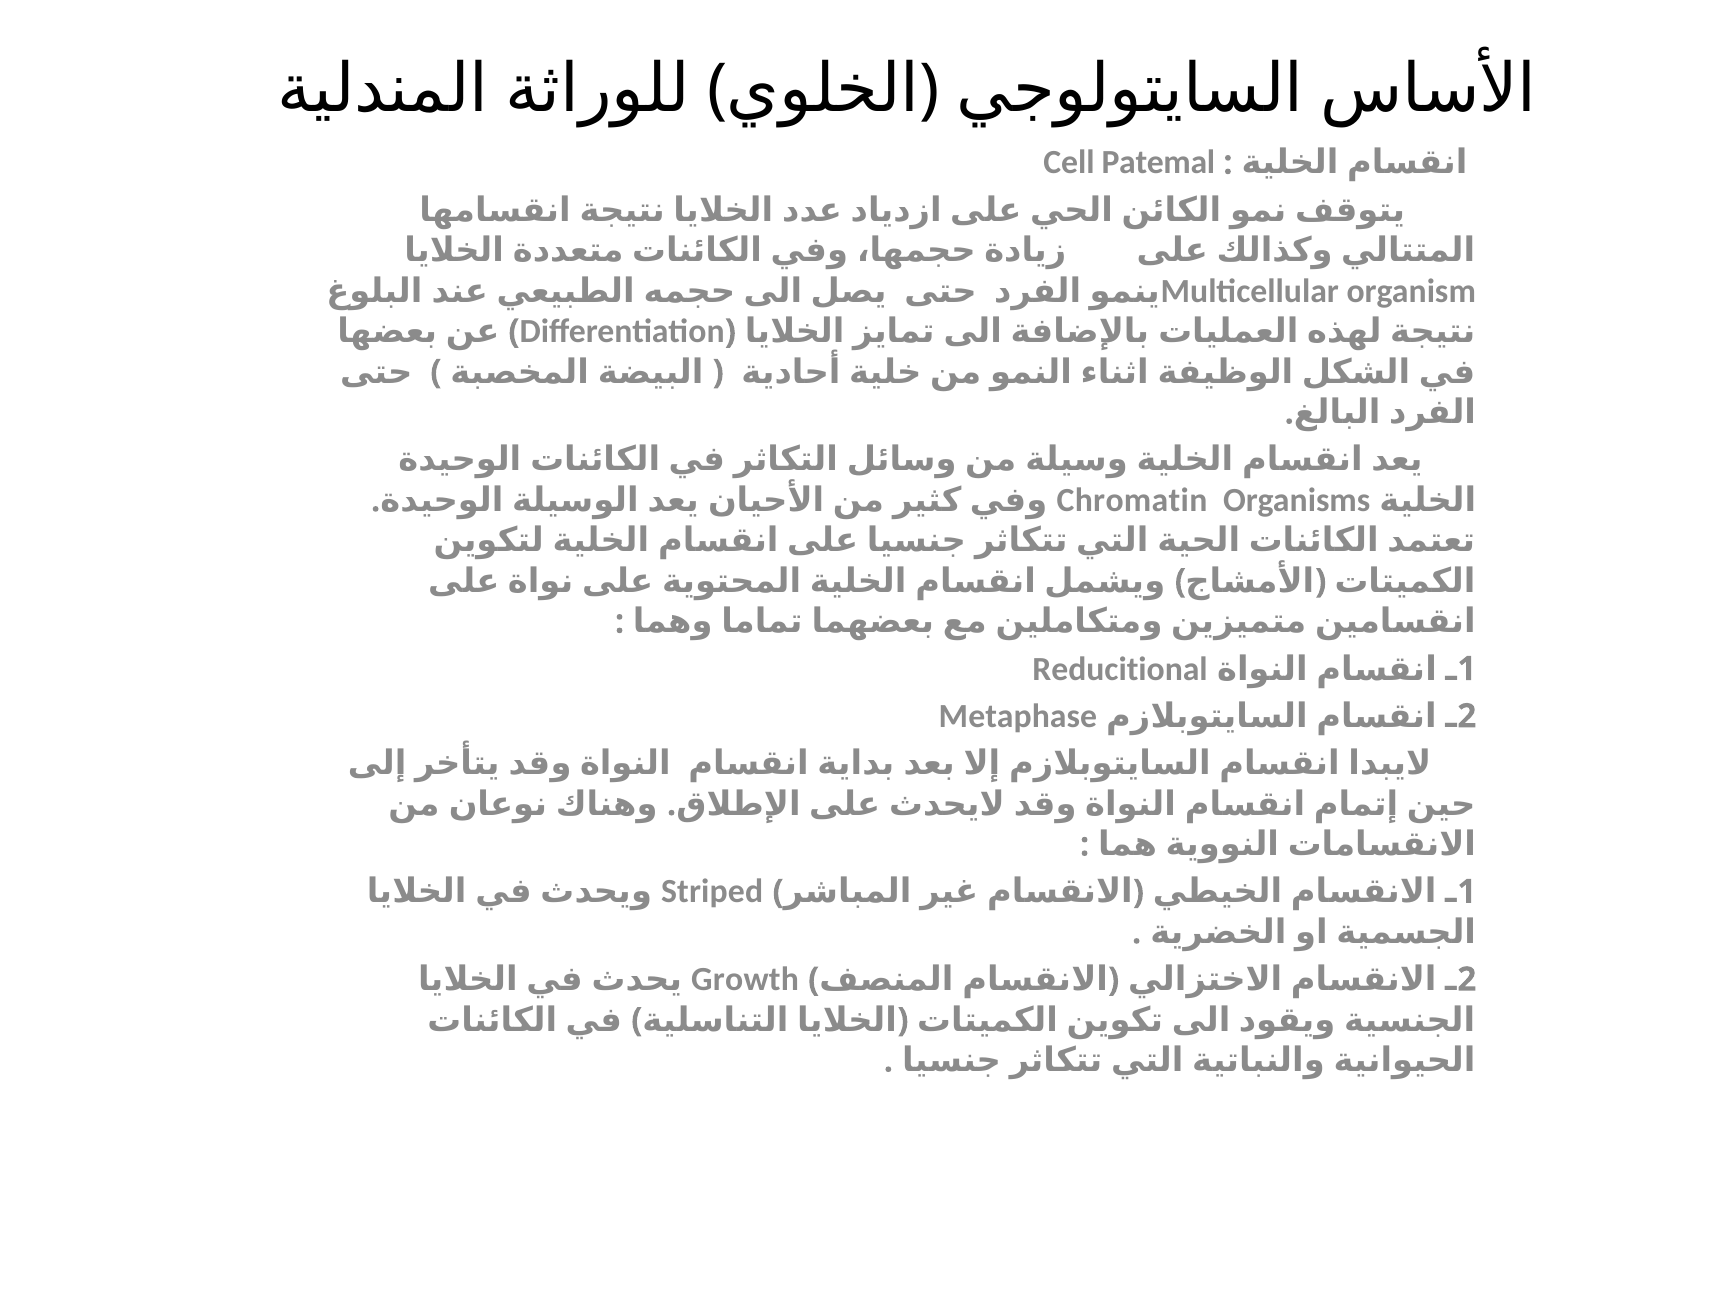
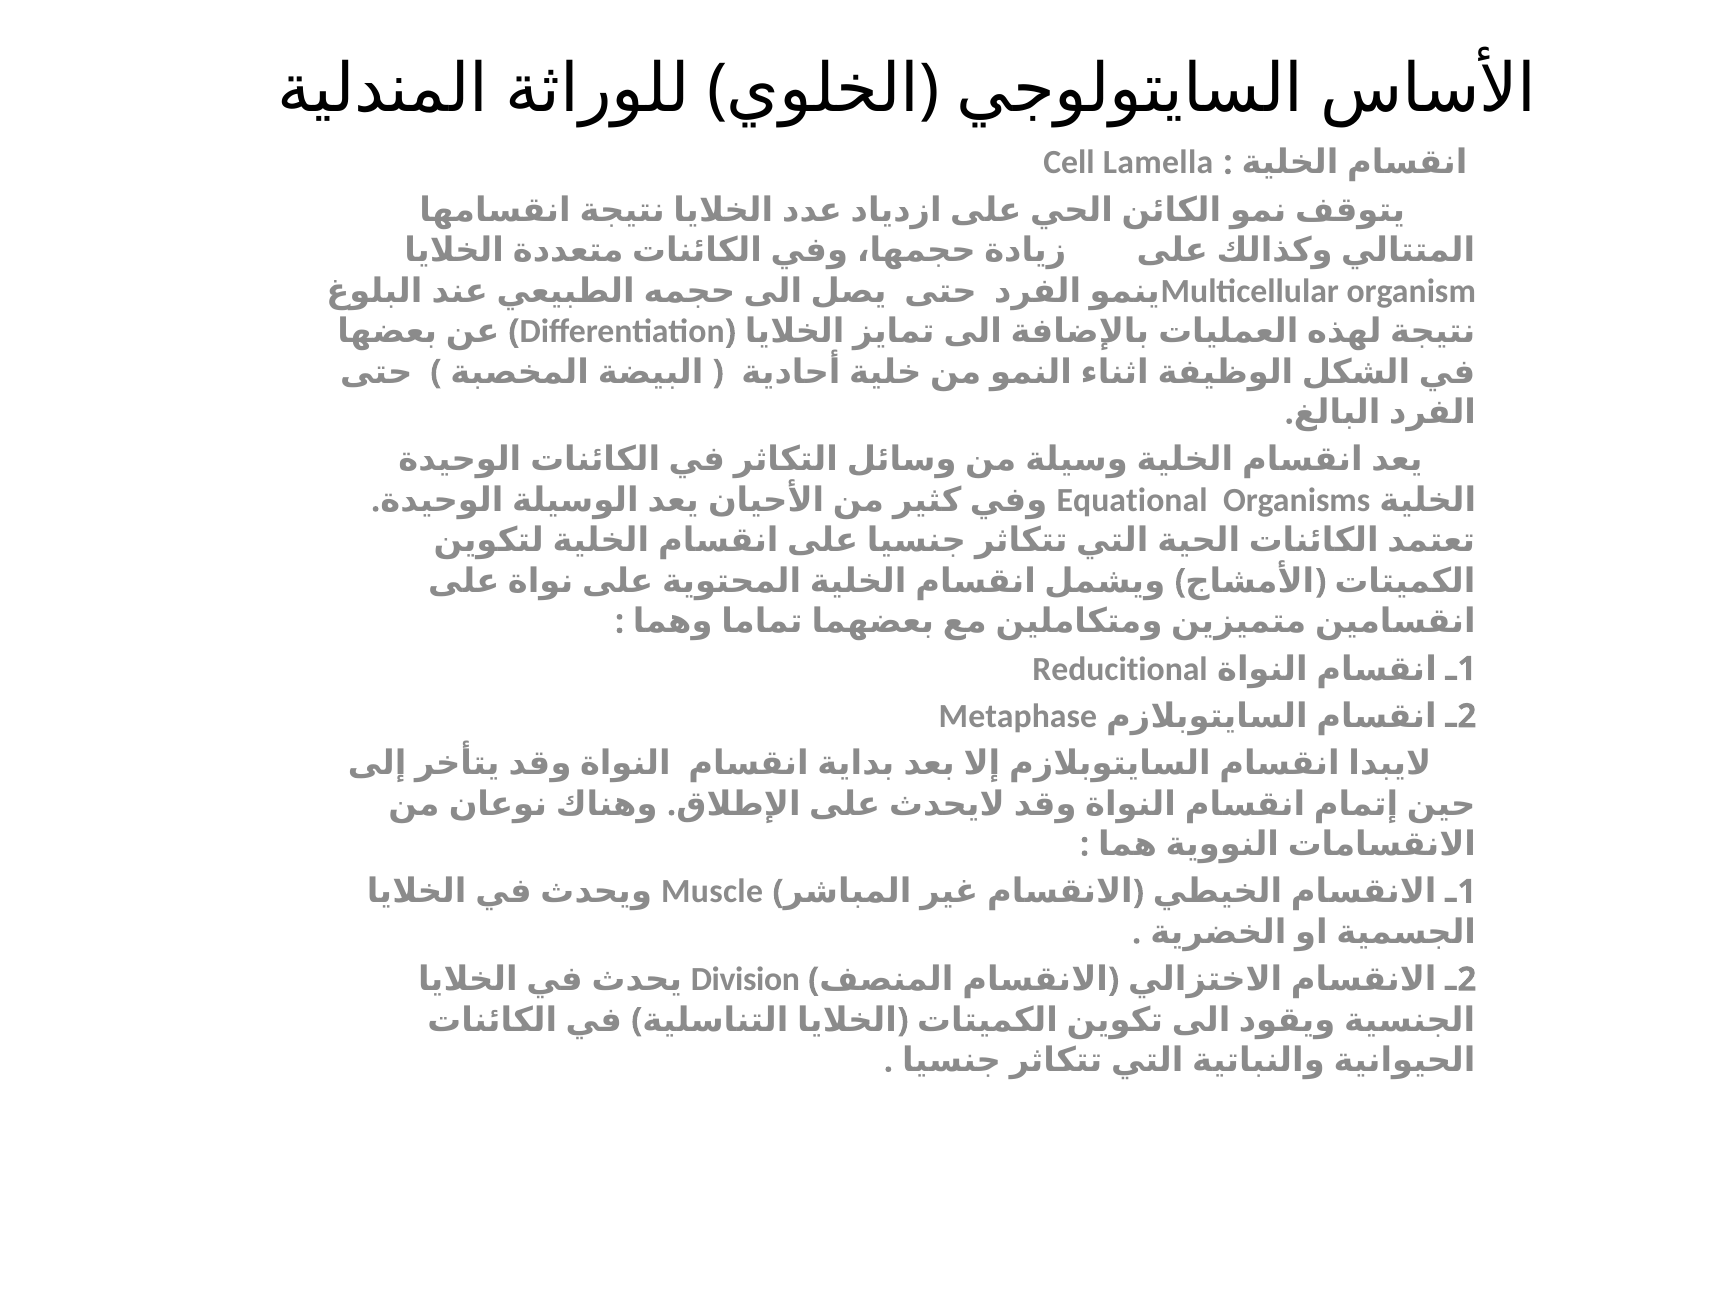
Patemal: Patemal -> Lamella (1158, 163)
Chromatin: Chromatin -> Equational (1132, 500)
Striped: Striped -> Muscle (712, 891)
Growth: Growth -> Division (745, 979)
